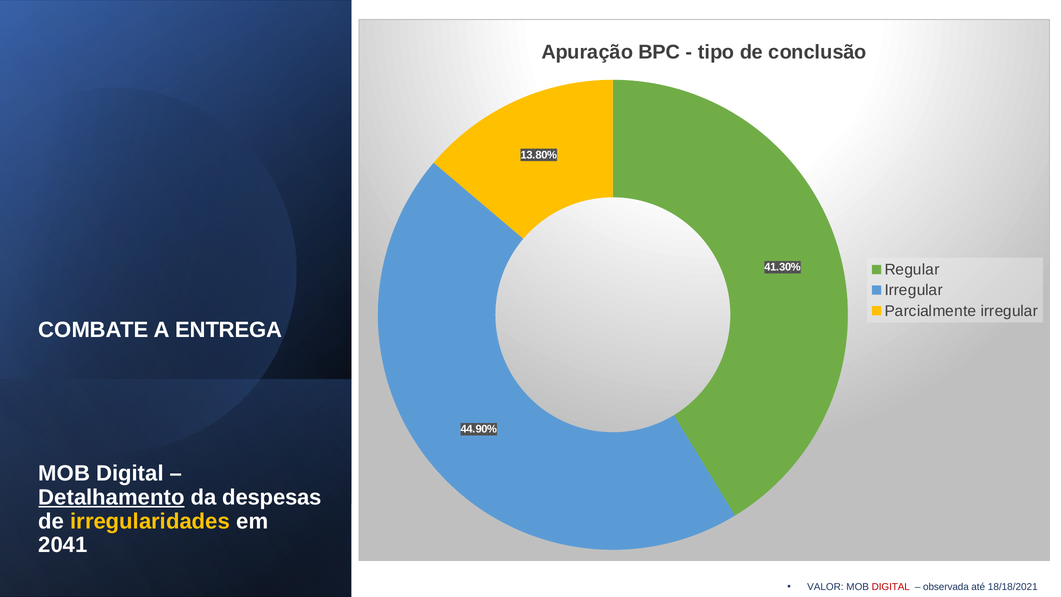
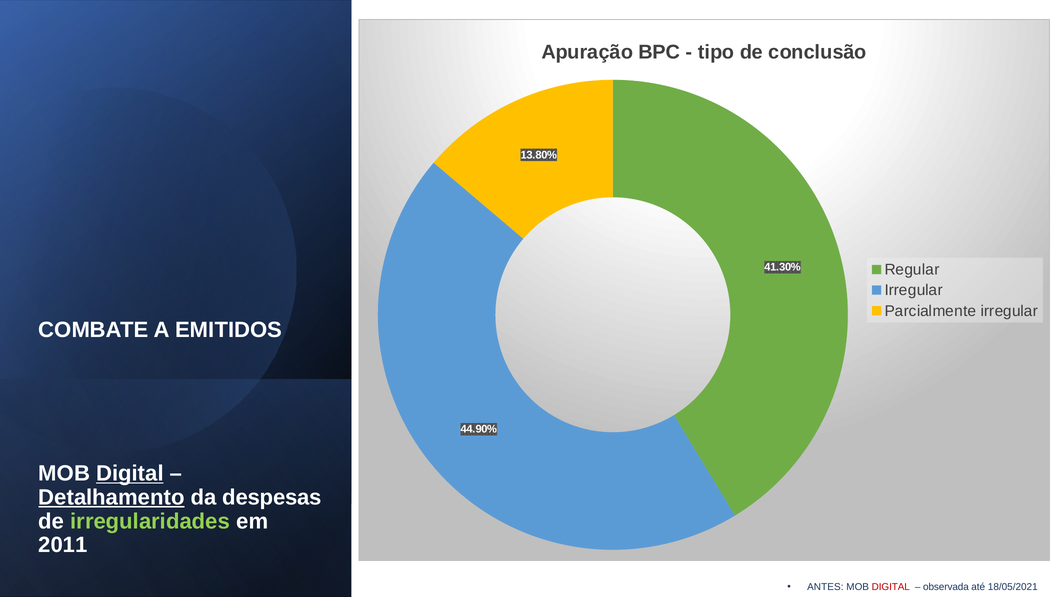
ENTREGA: ENTREGA -> EMITIDOS (229, 330)
Digital underline: none -> present (130, 473)
irregularidades colour: yellow -> light green (150, 521)
2041: 2041 -> 2011 (63, 545)
VALOR: VALOR -> ANTES (825, 587)
18/18/2021: 18/18/2021 -> 18/05/2021 (1013, 587)
